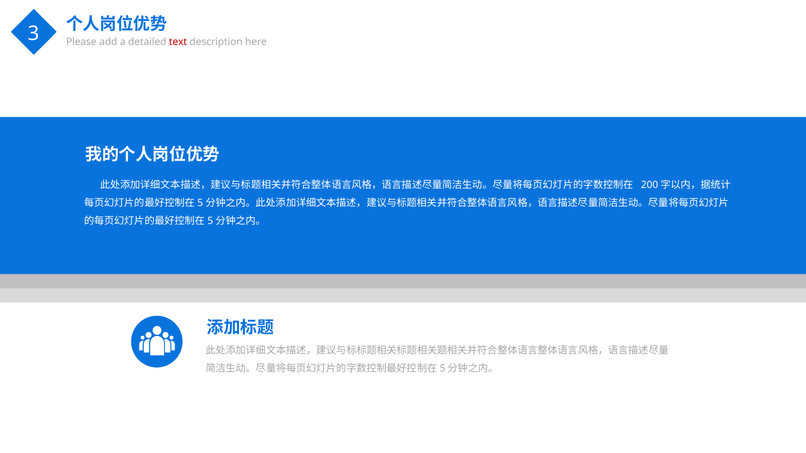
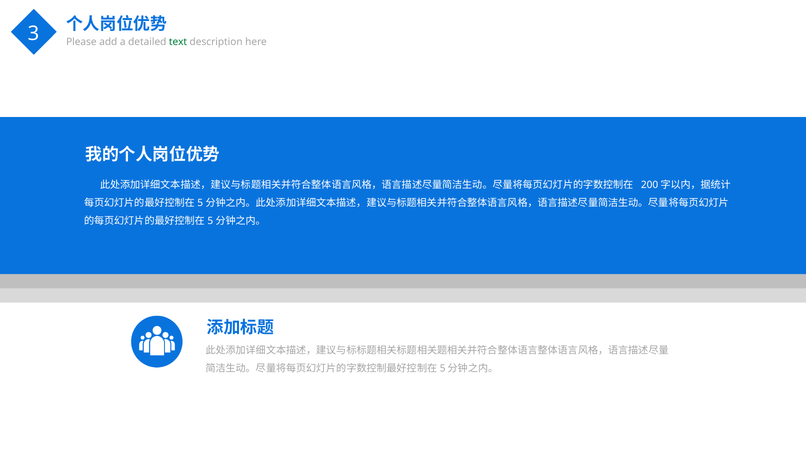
text colour: red -> green (178, 42)
